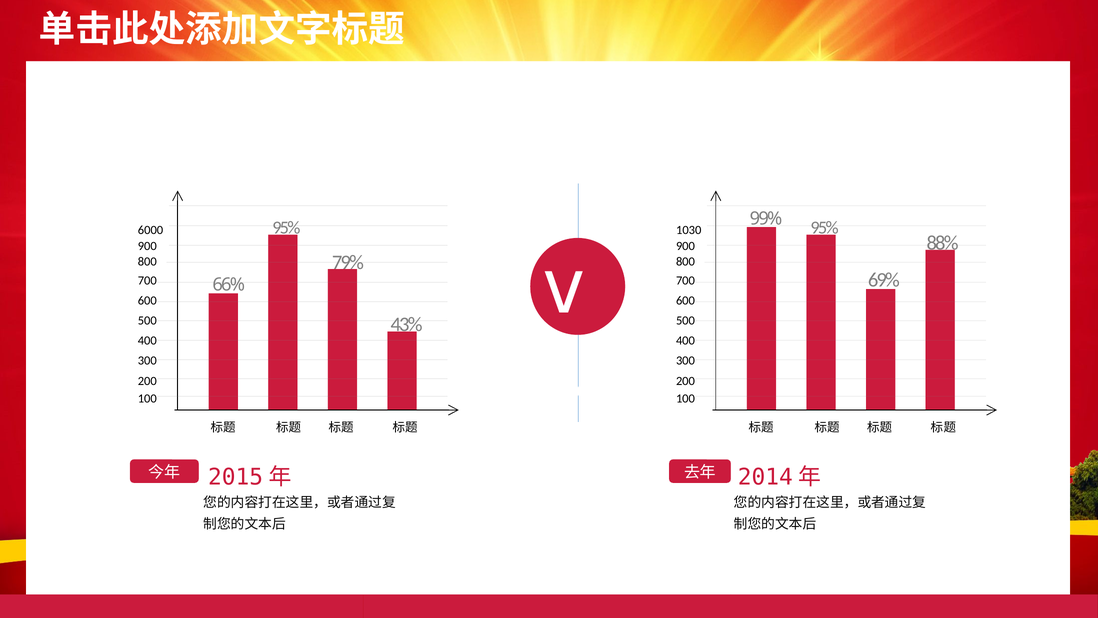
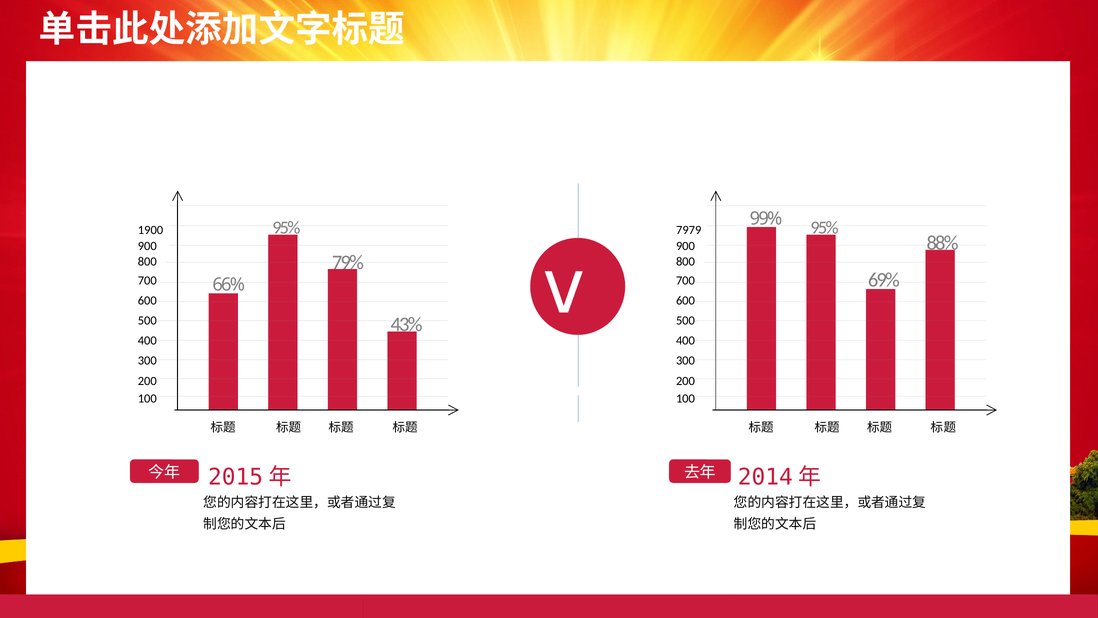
6000: 6000 -> 1900 (151, 230)
1030: 1030 -> 7979 (689, 230)
